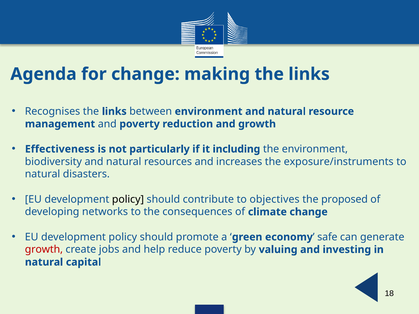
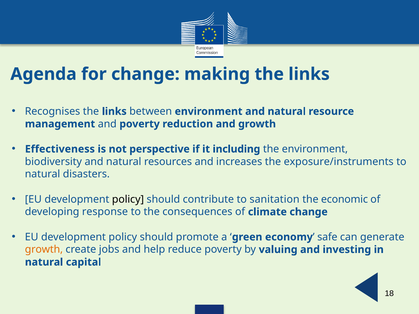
particularly: particularly -> perspective (160, 149)
objectives: objectives -> sanitation (275, 199)
proposed: proposed -> economic (345, 199)
networks: networks -> response (105, 212)
growth colour: red -> orange (44, 250)
